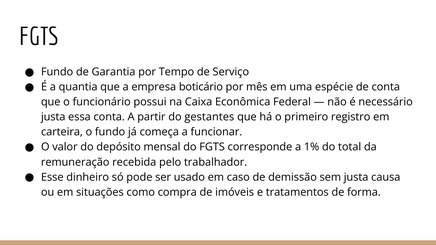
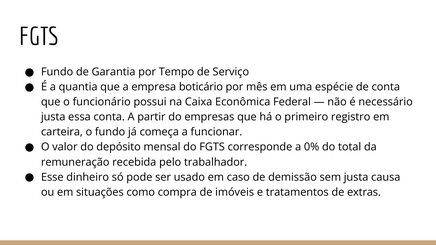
gestantes: gestantes -> empresas (209, 117)
1%: 1% -> 0% (312, 147)
forma: forma -> extras (364, 192)
